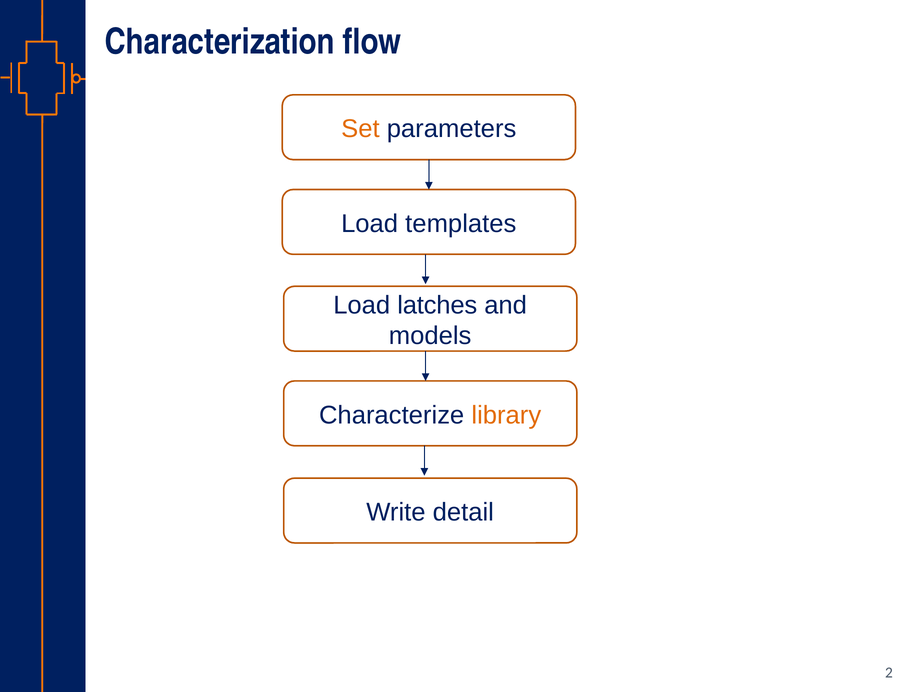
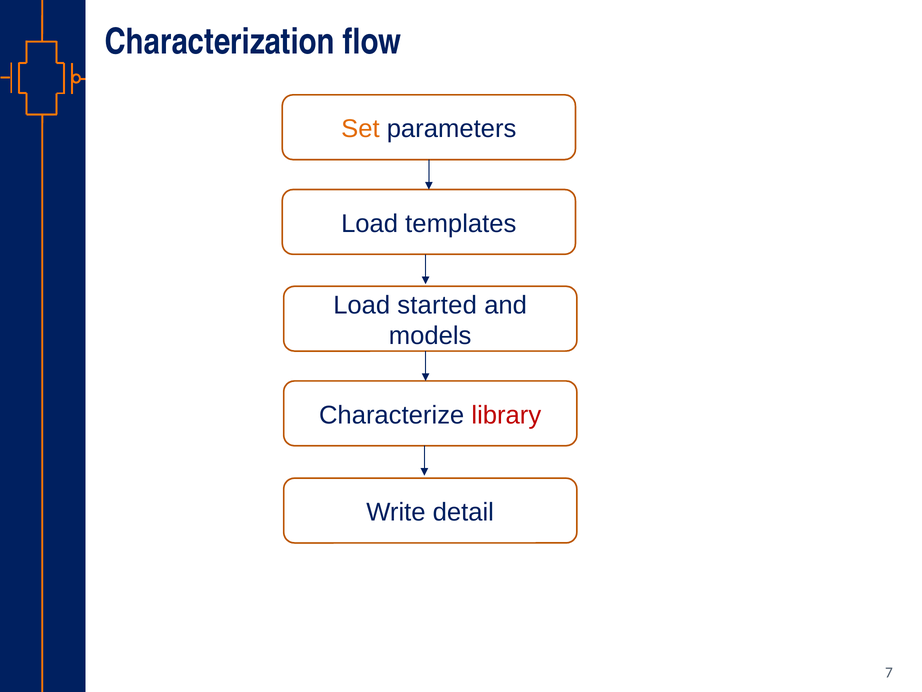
latches: latches -> started (437, 305)
library colour: orange -> red (506, 415)
2: 2 -> 7 (889, 672)
